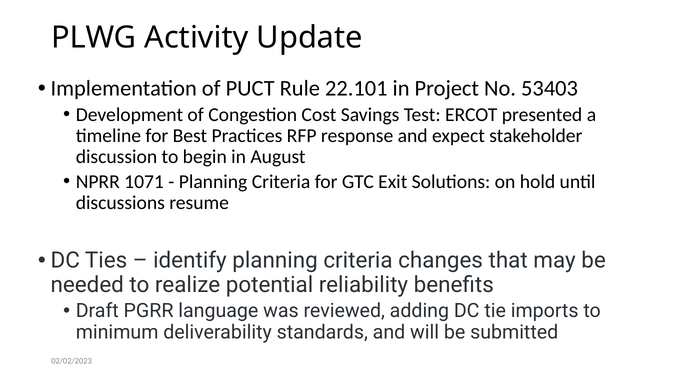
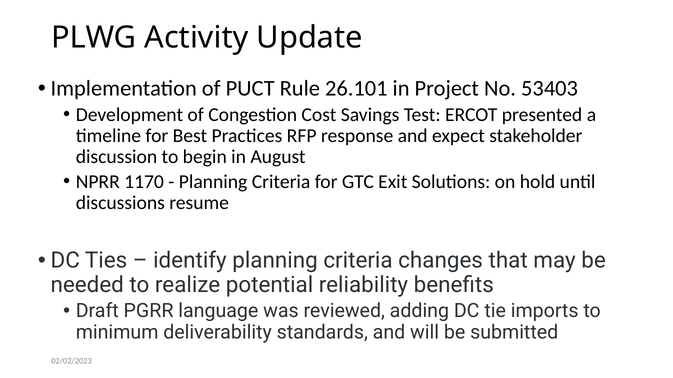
22.101: 22.101 -> 26.101 (356, 89)
1071: 1071 -> 1170 (144, 182)
